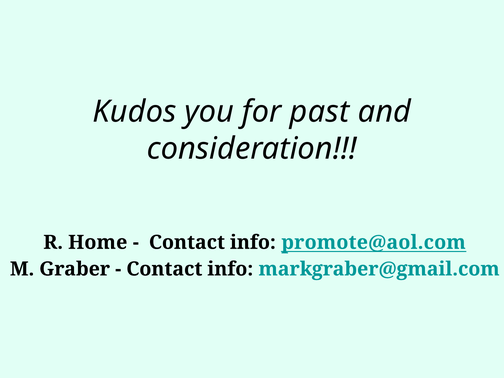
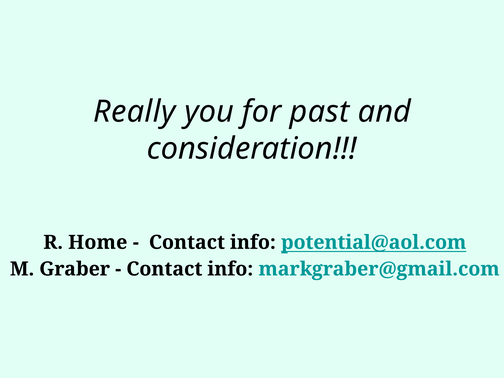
Kudos: Kudos -> Really (134, 112)
promote@aol.com: promote@aol.com -> potential@aol.com (374, 242)
